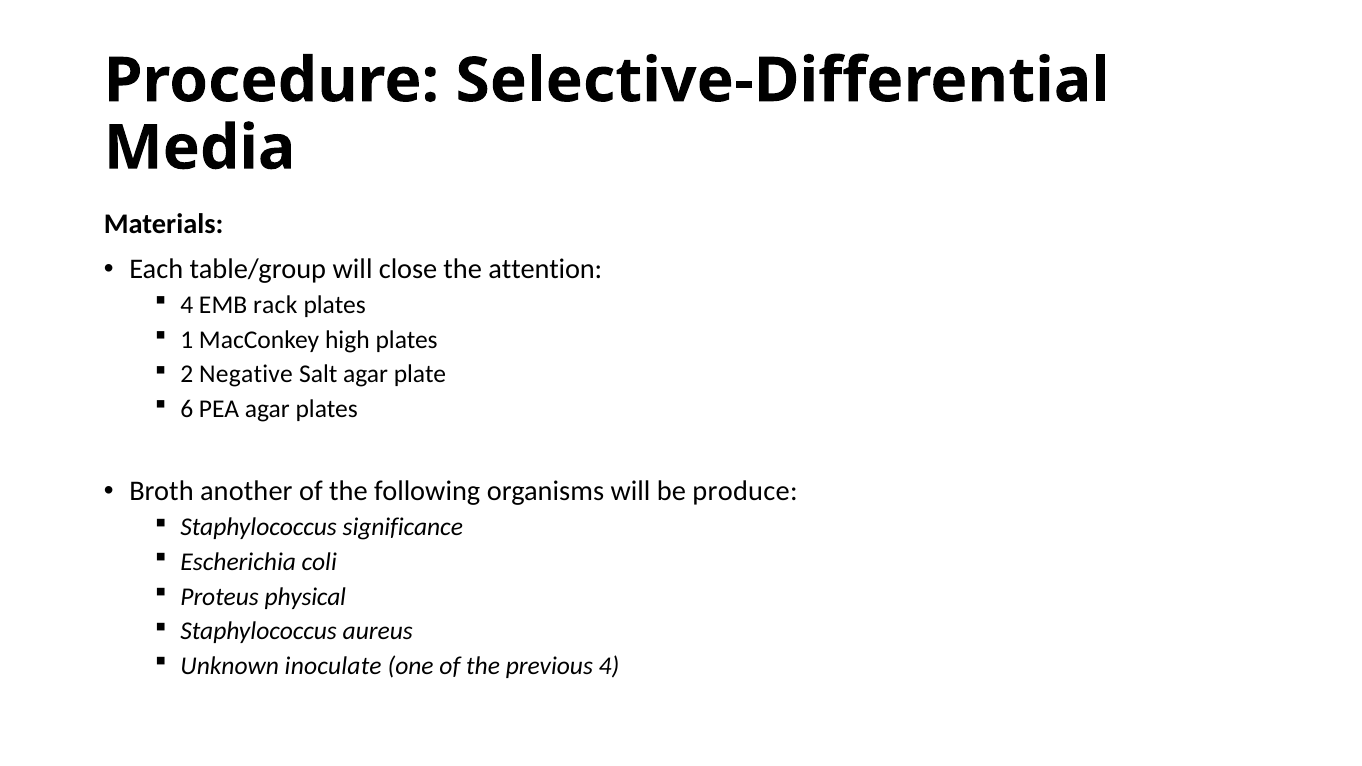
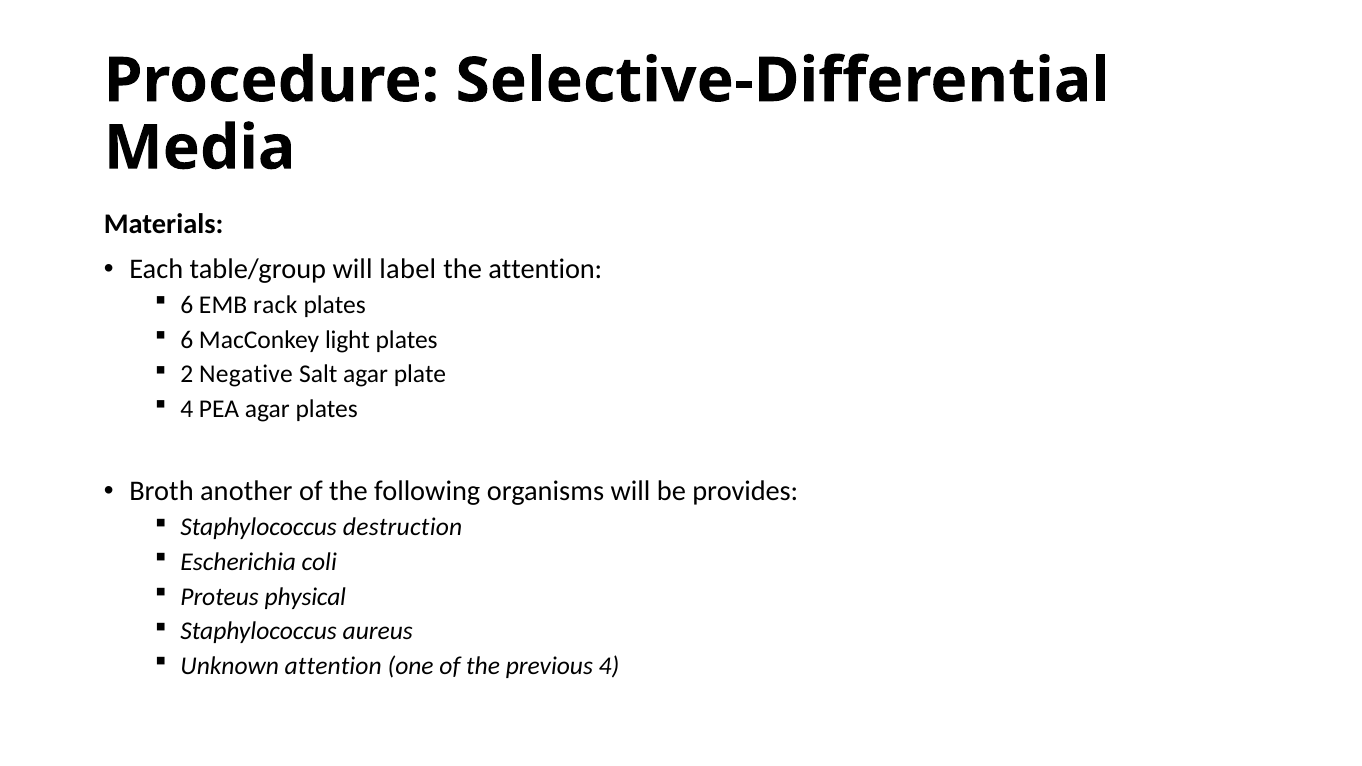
close: close -> label (408, 269)
4: 4 -> 6 (187, 305)
1: 1 -> 6 (187, 340)
high: high -> light (347, 340)
6: 6 -> 4 (187, 409)
produce: produce -> provides (745, 491)
significance: significance -> destruction (403, 527)
Unknown inoculate: inoculate -> attention (333, 666)
